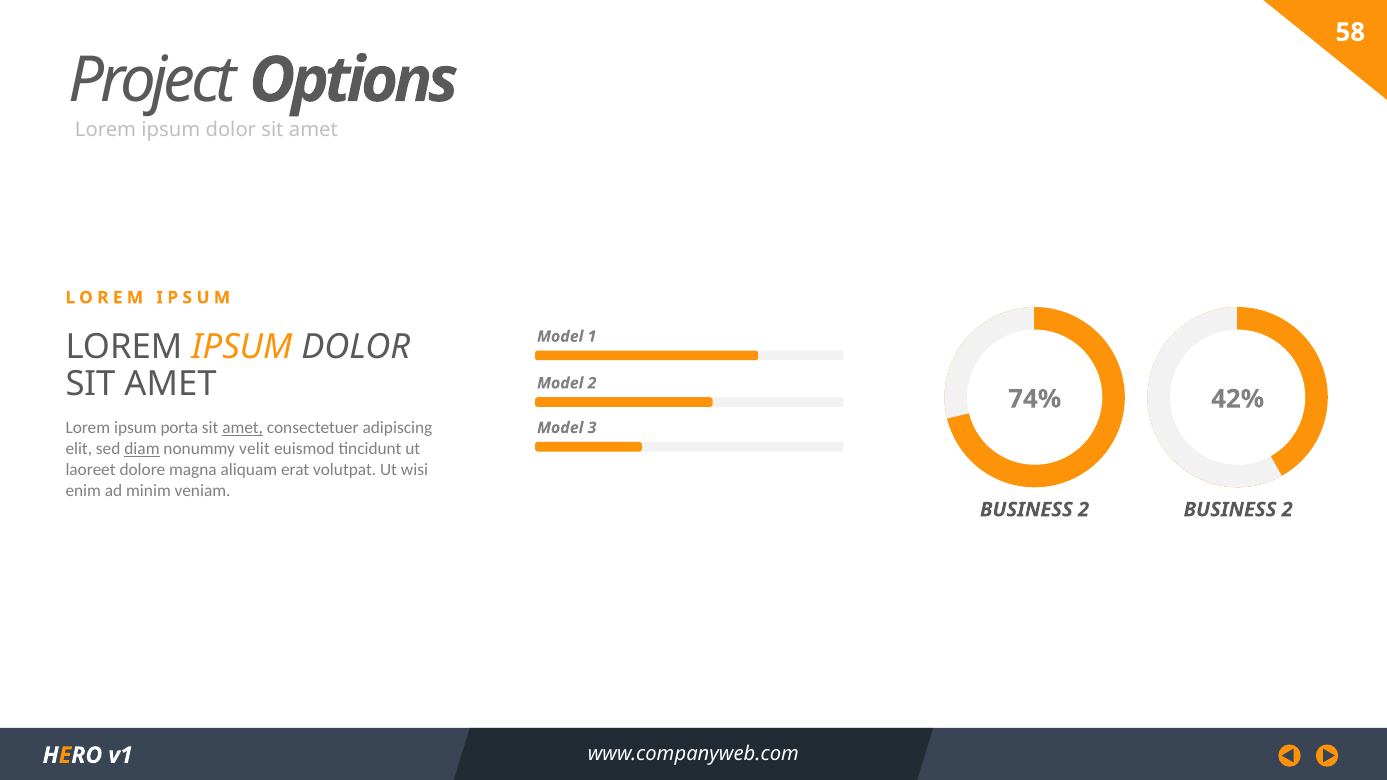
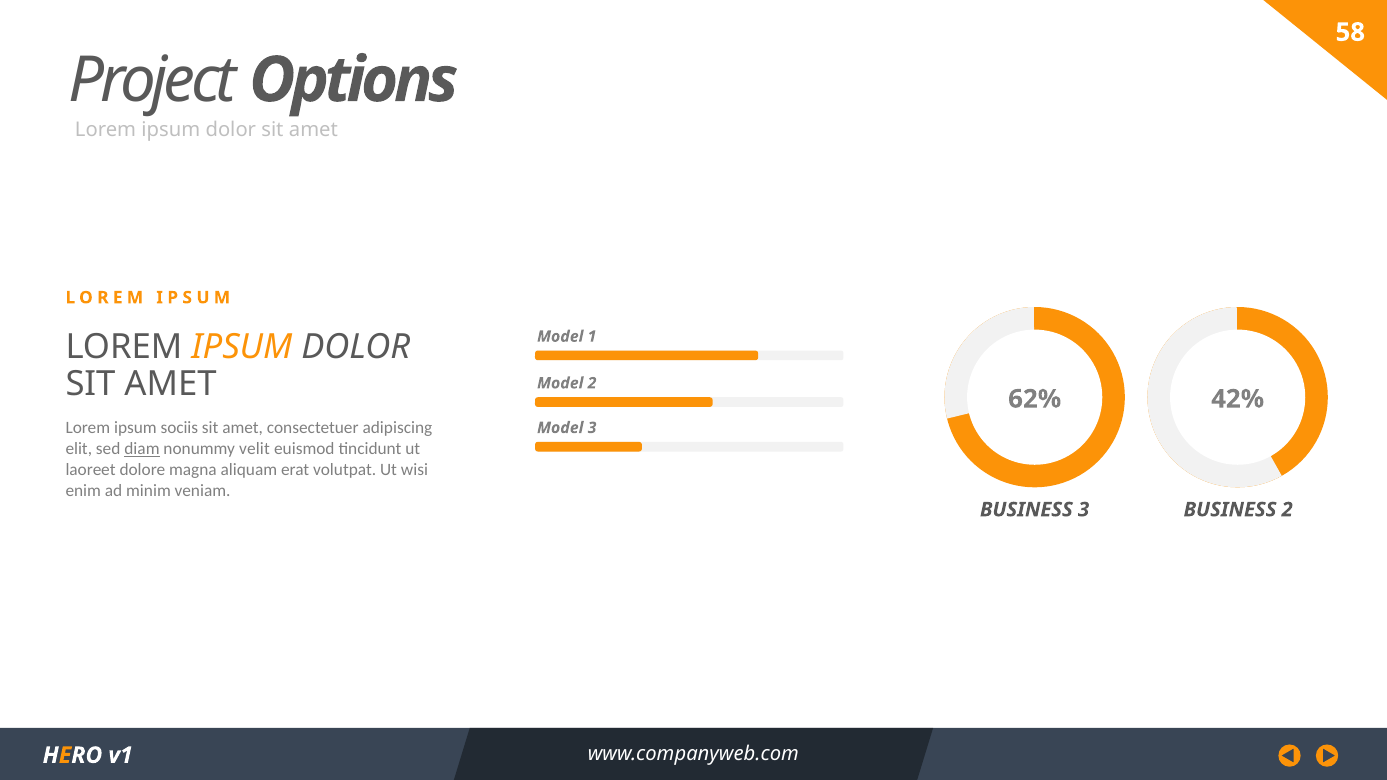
74%: 74% -> 62% (1035, 399)
porta: porta -> sociis (179, 428)
amet underline: present -> none (243, 428)
2: 2 -> 3 (1084, 510)
